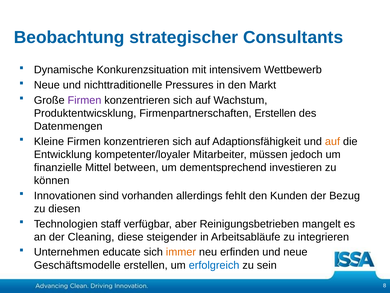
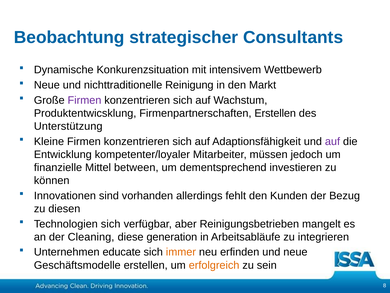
Pressures: Pressures -> Reinigung (189, 85)
Datenmengen: Datenmengen -> Unterstützung (68, 126)
auf colour: orange -> purple (332, 141)
Technologien staff: staff -> sich (111, 224)
steigender: steigender -> generation (172, 237)
erfolgreich colour: blue -> orange (214, 265)
